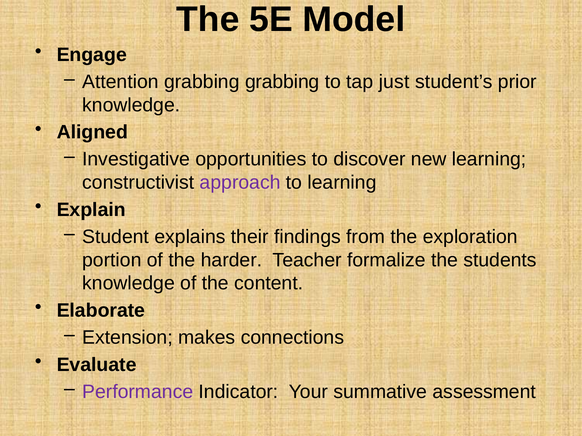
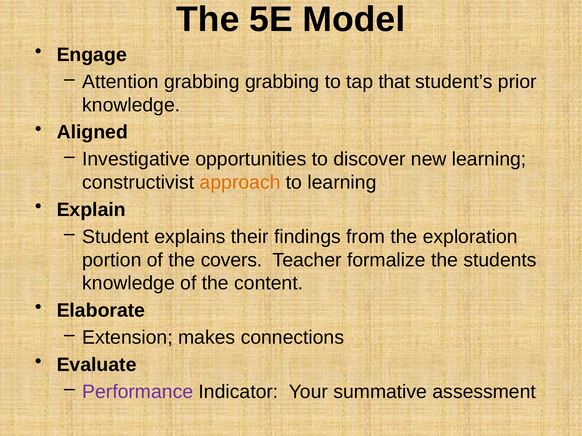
just: just -> that (394, 82)
approach colour: purple -> orange (240, 183)
harder: harder -> covers (232, 260)
